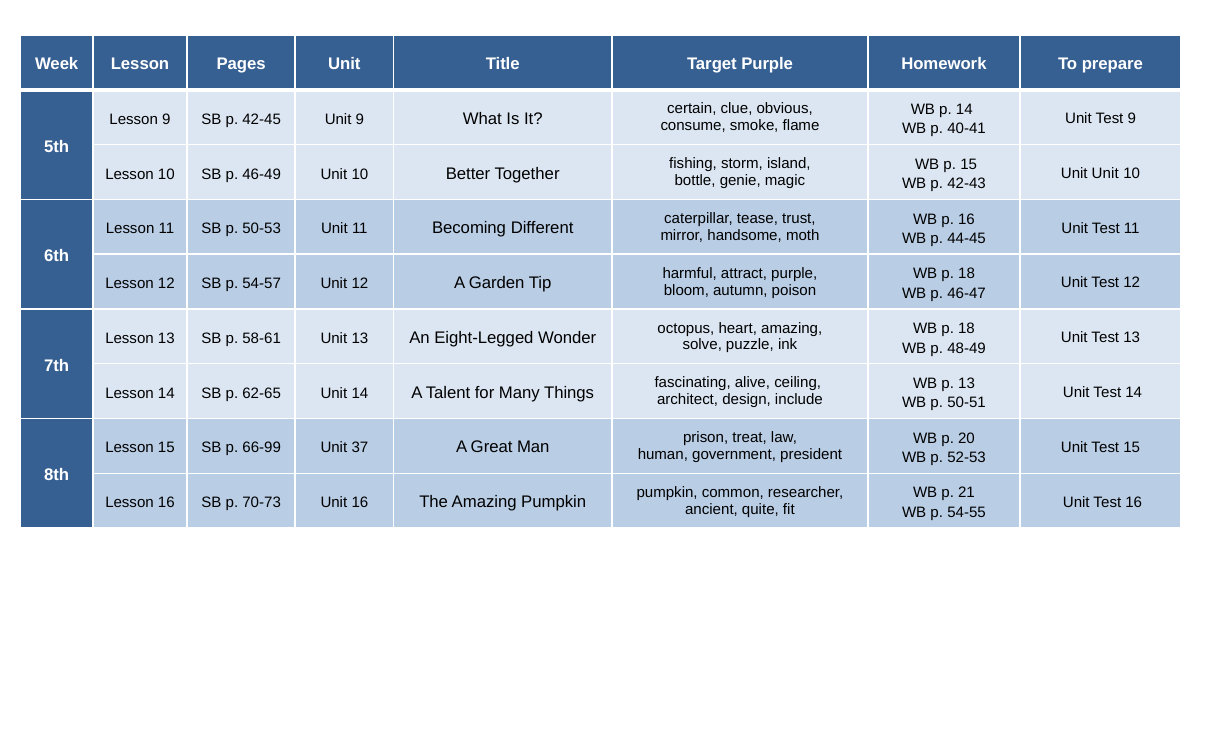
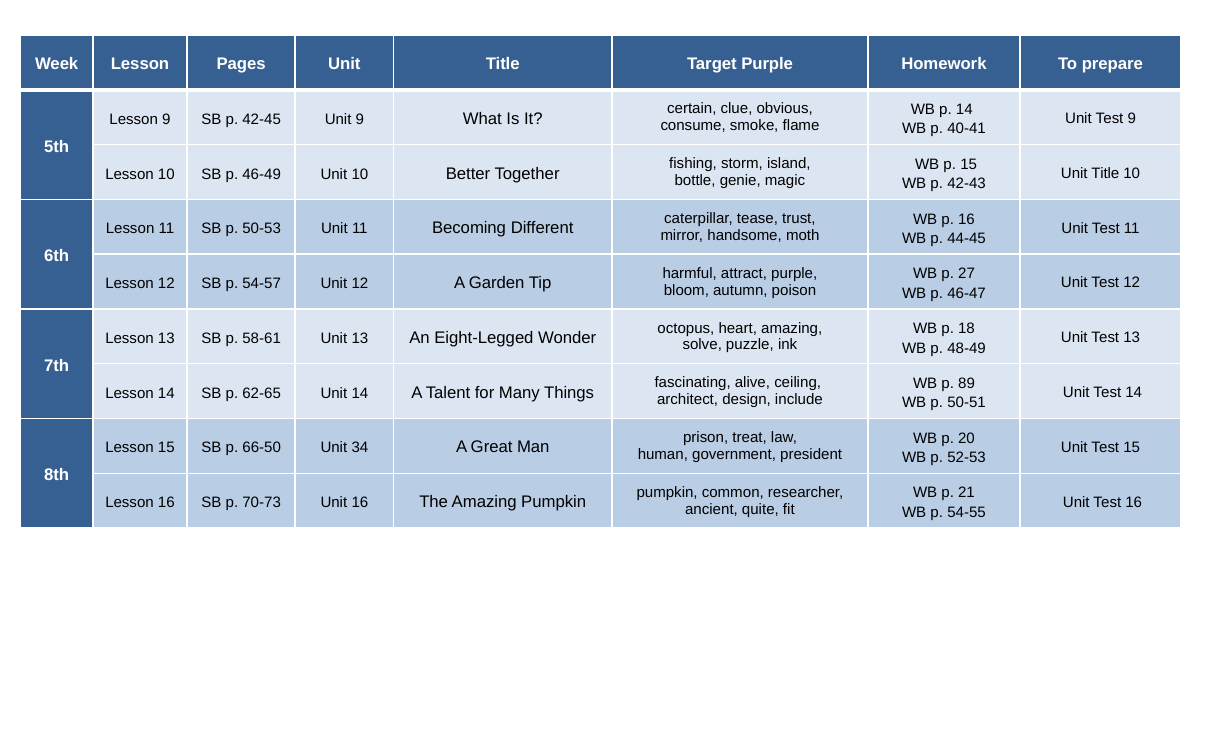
Unit: Unit -> Title (1105, 173)
18: 18 -> 27 (967, 274)
p 13: 13 -> 89 (967, 384)
66-99: 66-99 -> 66-50 (262, 448)
37: 37 -> 34 (360, 448)
